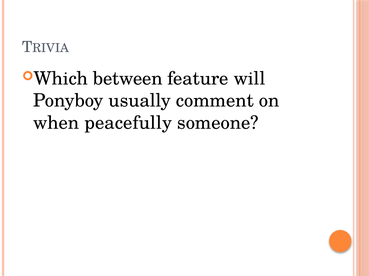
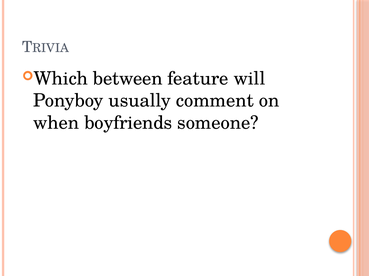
peacefully: peacefully -> boyfriends (128, 123)
